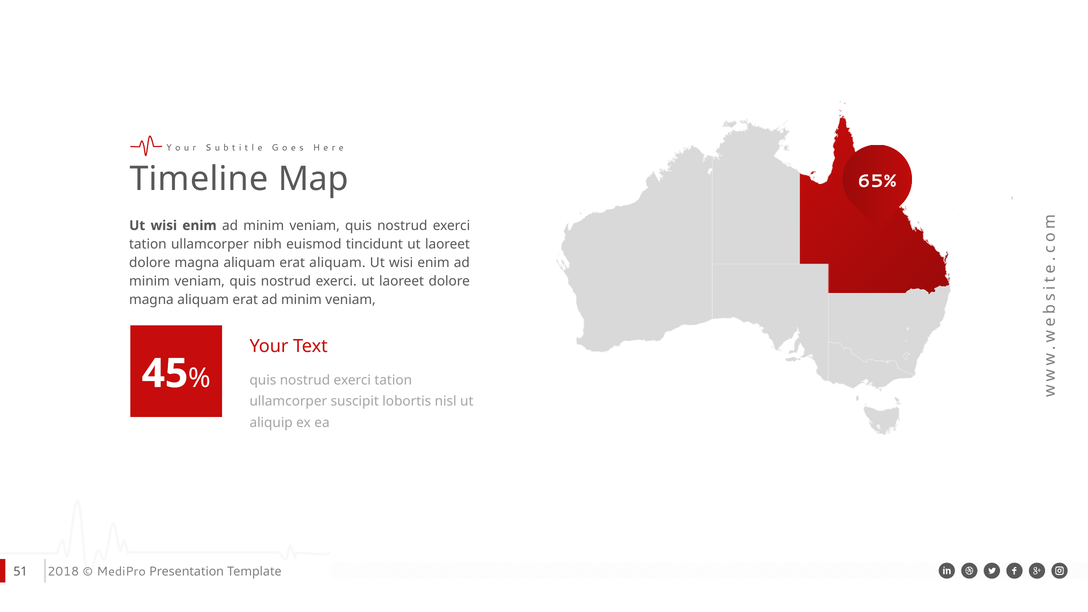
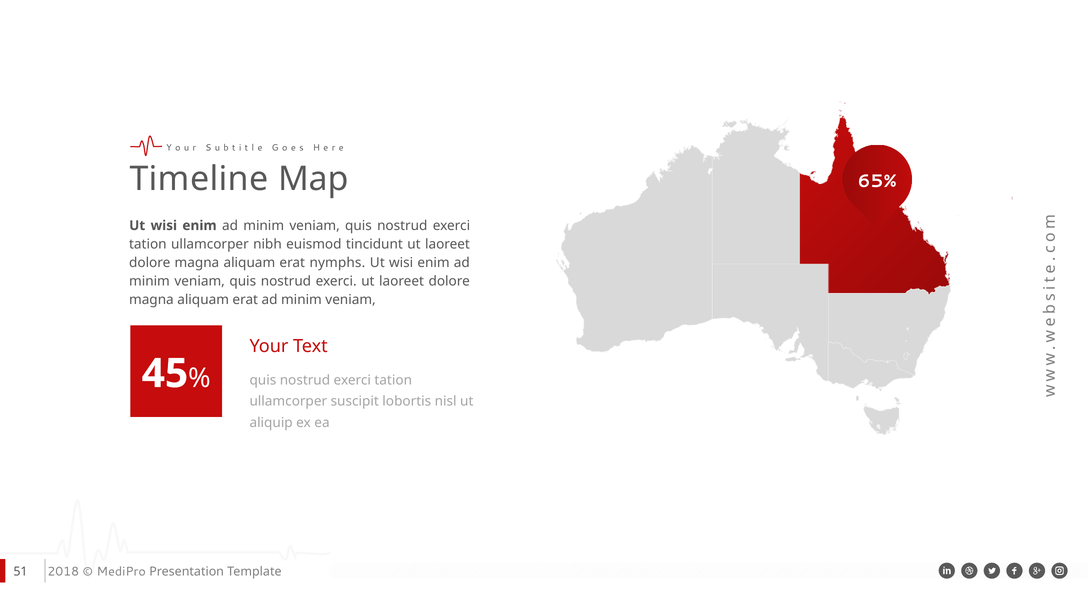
erat aliquam: aliquam -> nymphs (337, 263)
